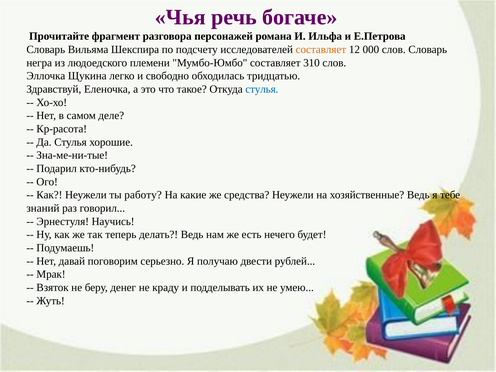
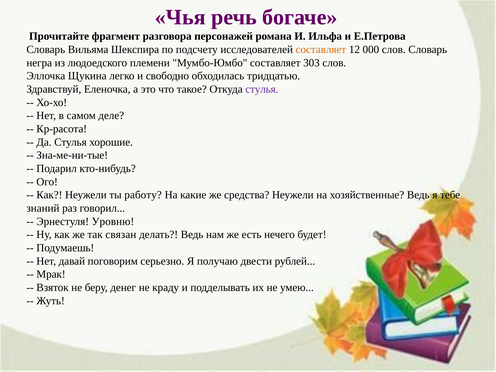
310: 310 -> 303 (311, 63)
стулья colour: blue -> purple (262, 89)
Научись: Научись -> Уровню (113, 221)
теперь: теперь -> связан (121, 235)
